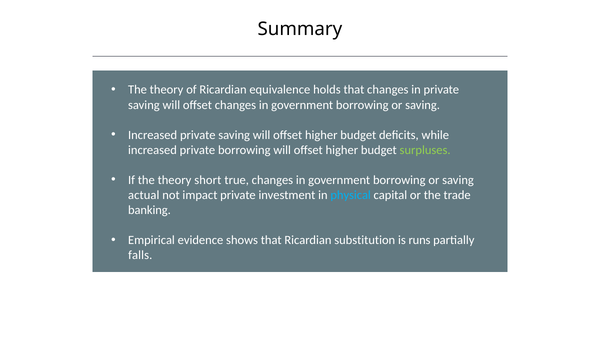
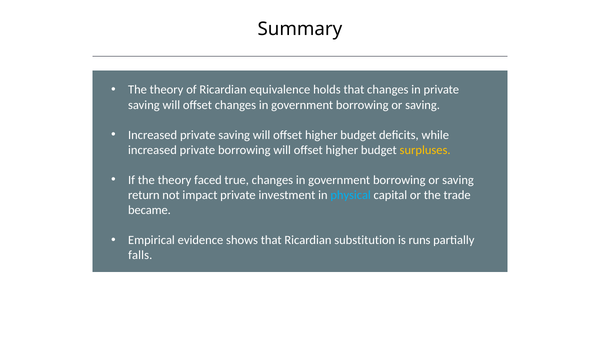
surpluses colour: light green -> yellow (425, 150)
short: short -> faced (208, 180)
actual: actual -> return (144, 195)
banking: banking -> became (149, 210)
